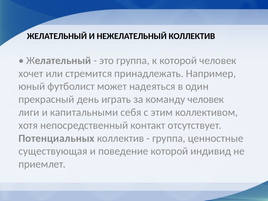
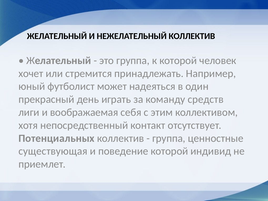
команду человек: человек -> средств (206, 99)
капитальными: капитальными -> воображаемая (84, 112)
